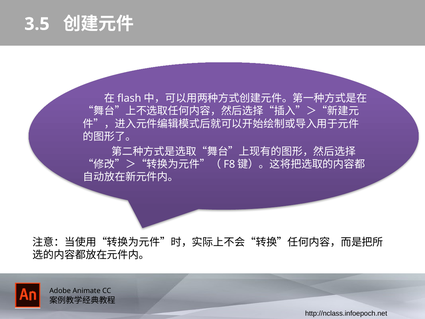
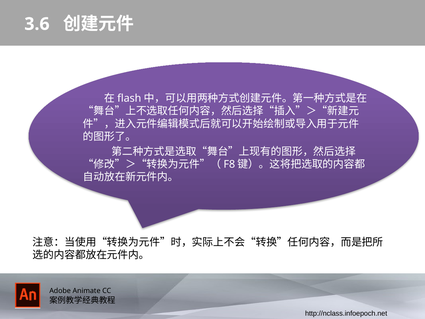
3.5: 3.5 -> 3.6 (37, 24)
